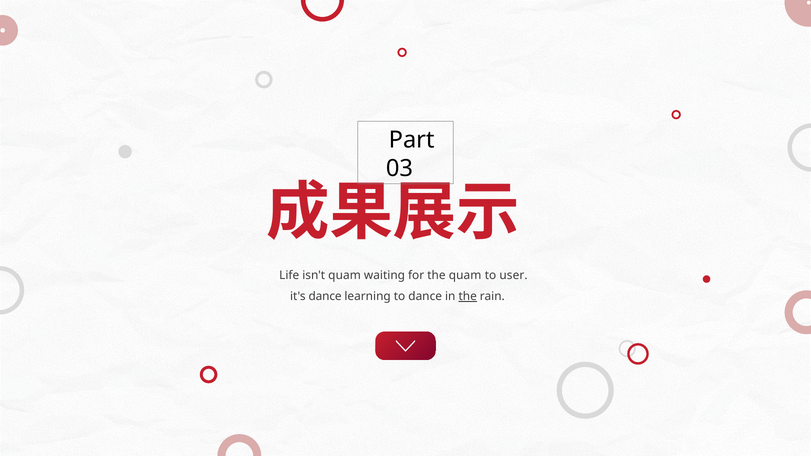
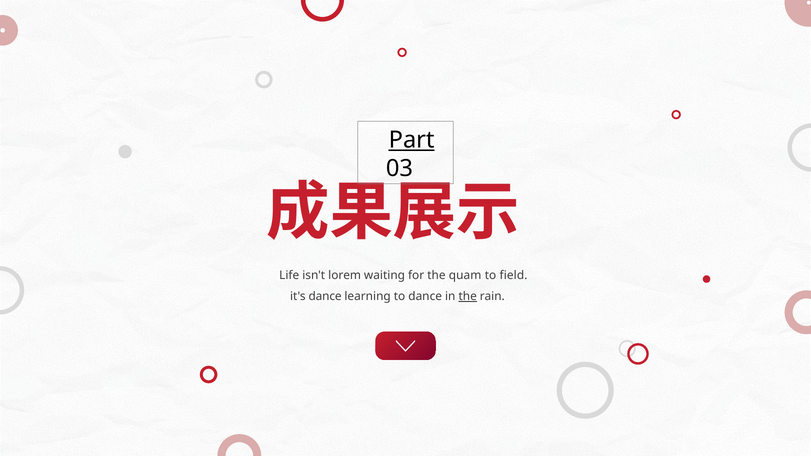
Part underline: none -> present (412, 140)
isn't quam: quam -> lorem (345, 275)
user: user -> field (514, 275)
